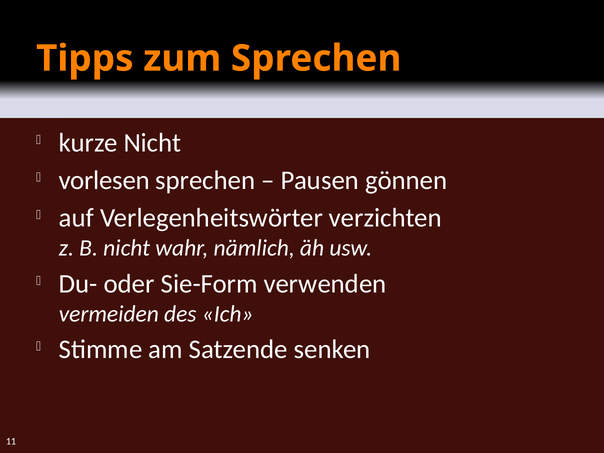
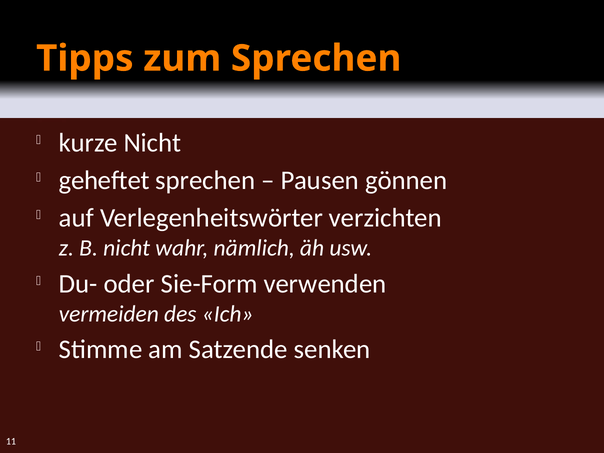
vorlesen: vorlesen -> geheftet (104, 180)
